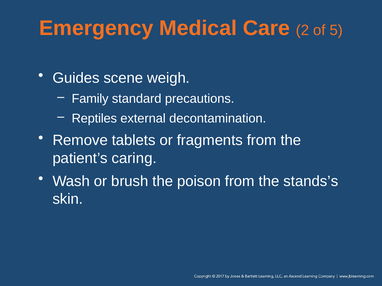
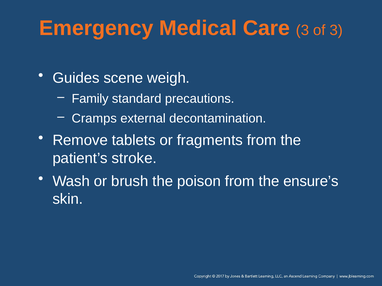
Care 2: 2 -> 3 (303, 30)
of 5: 5 -> 3 (336, 30)
Reptiles: Reptiles -> Cramps (94, 119)
caring: caring -> stroke (134, 158)
stands’s: stands’s -> ensure’s (311, 181)
